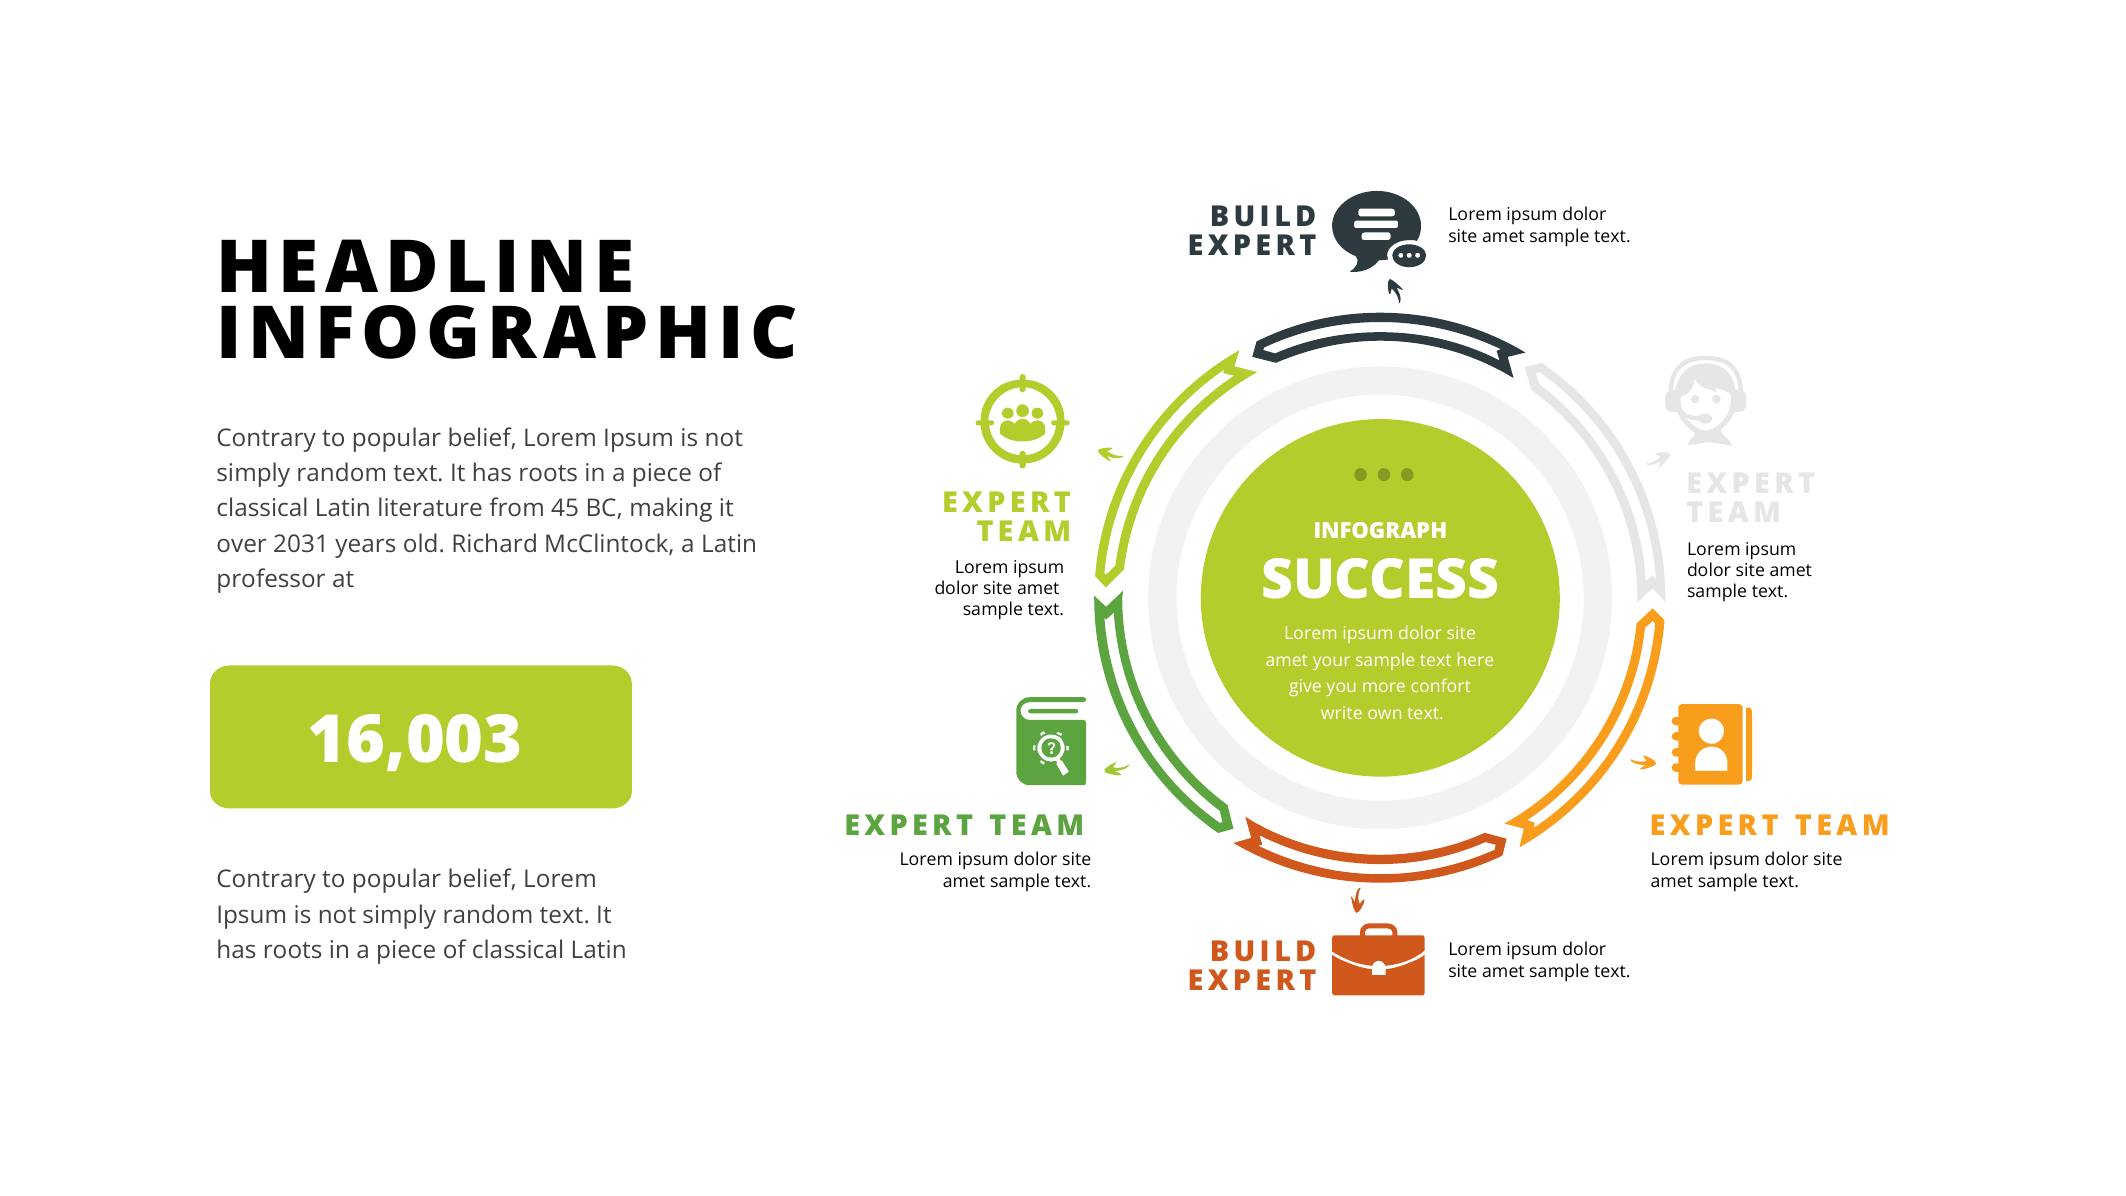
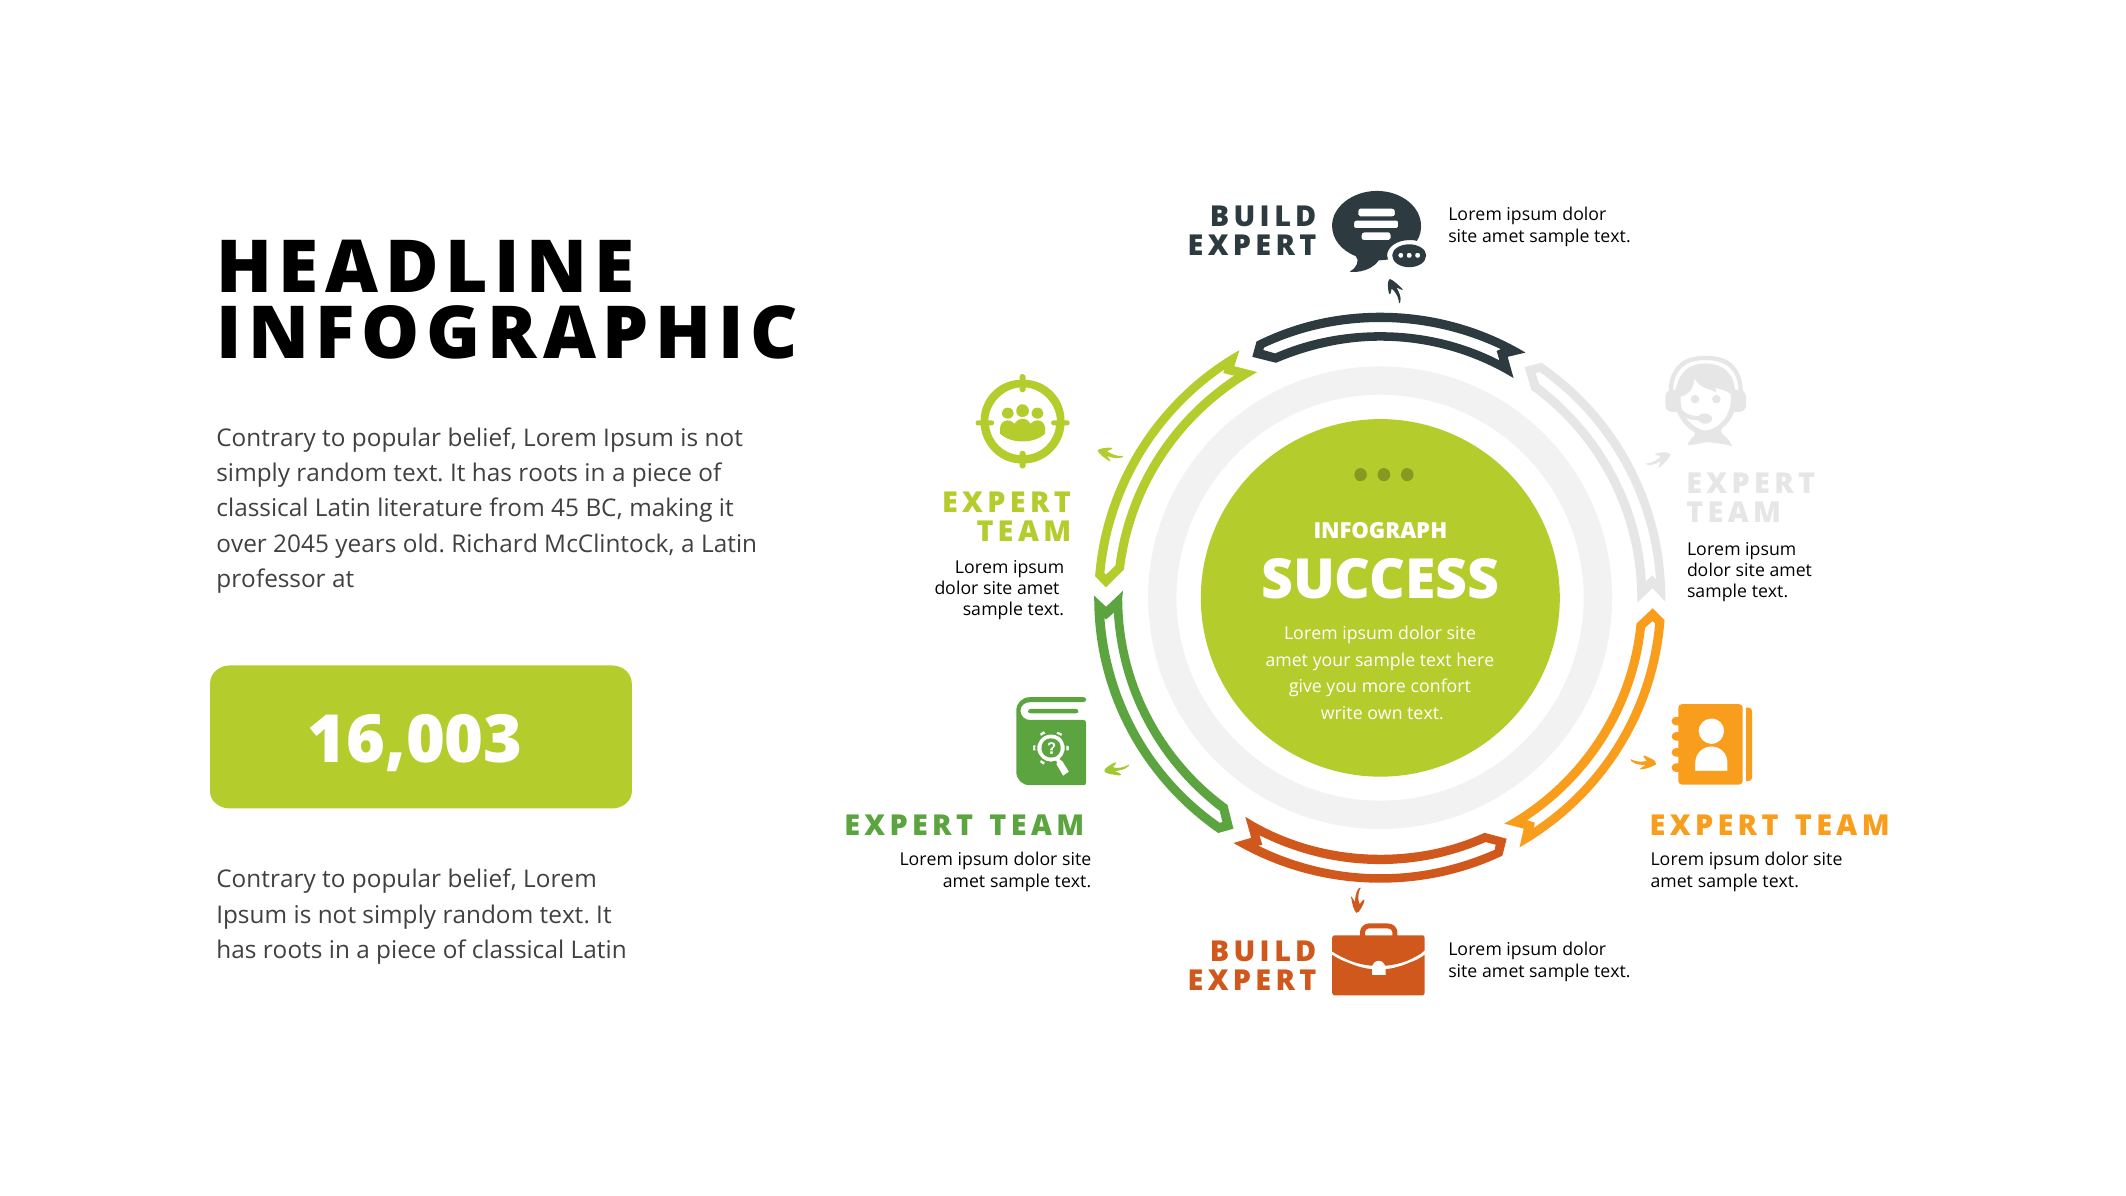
2031: 2031 -> 2045 (301, 544)
